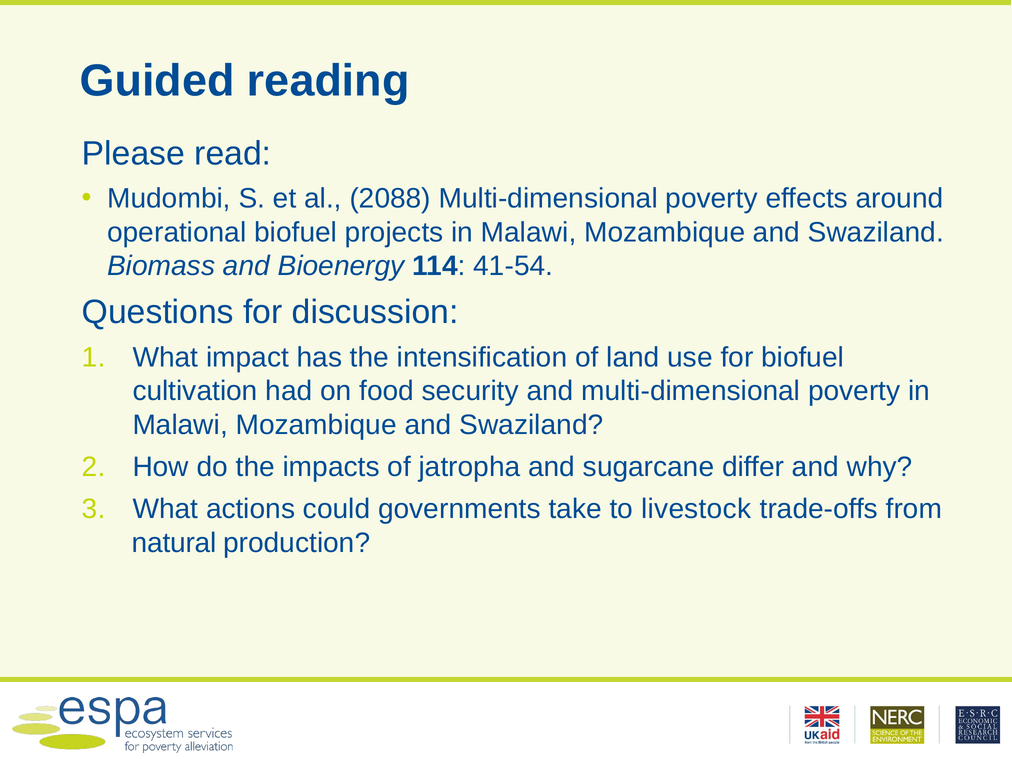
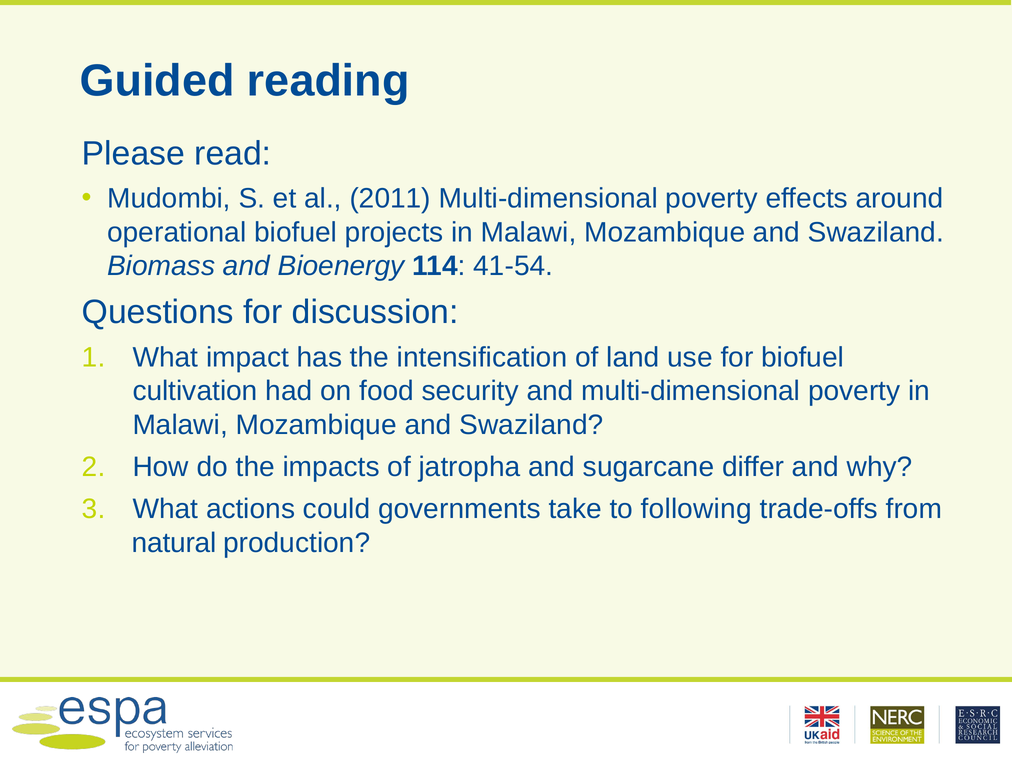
2088: 2088 -> 2011 (390, 199)
livestock: livestock -> following (696, 509)
